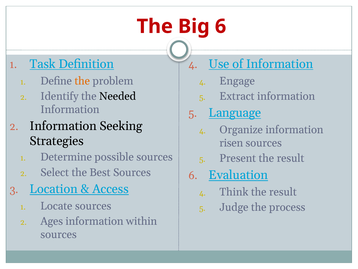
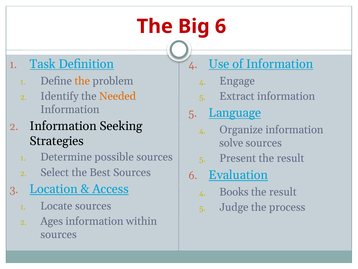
Needed colour: black -> orange (118, 96)
risen: risen -> solve (231, 143)
Think: Think -> Books (234, 192)
